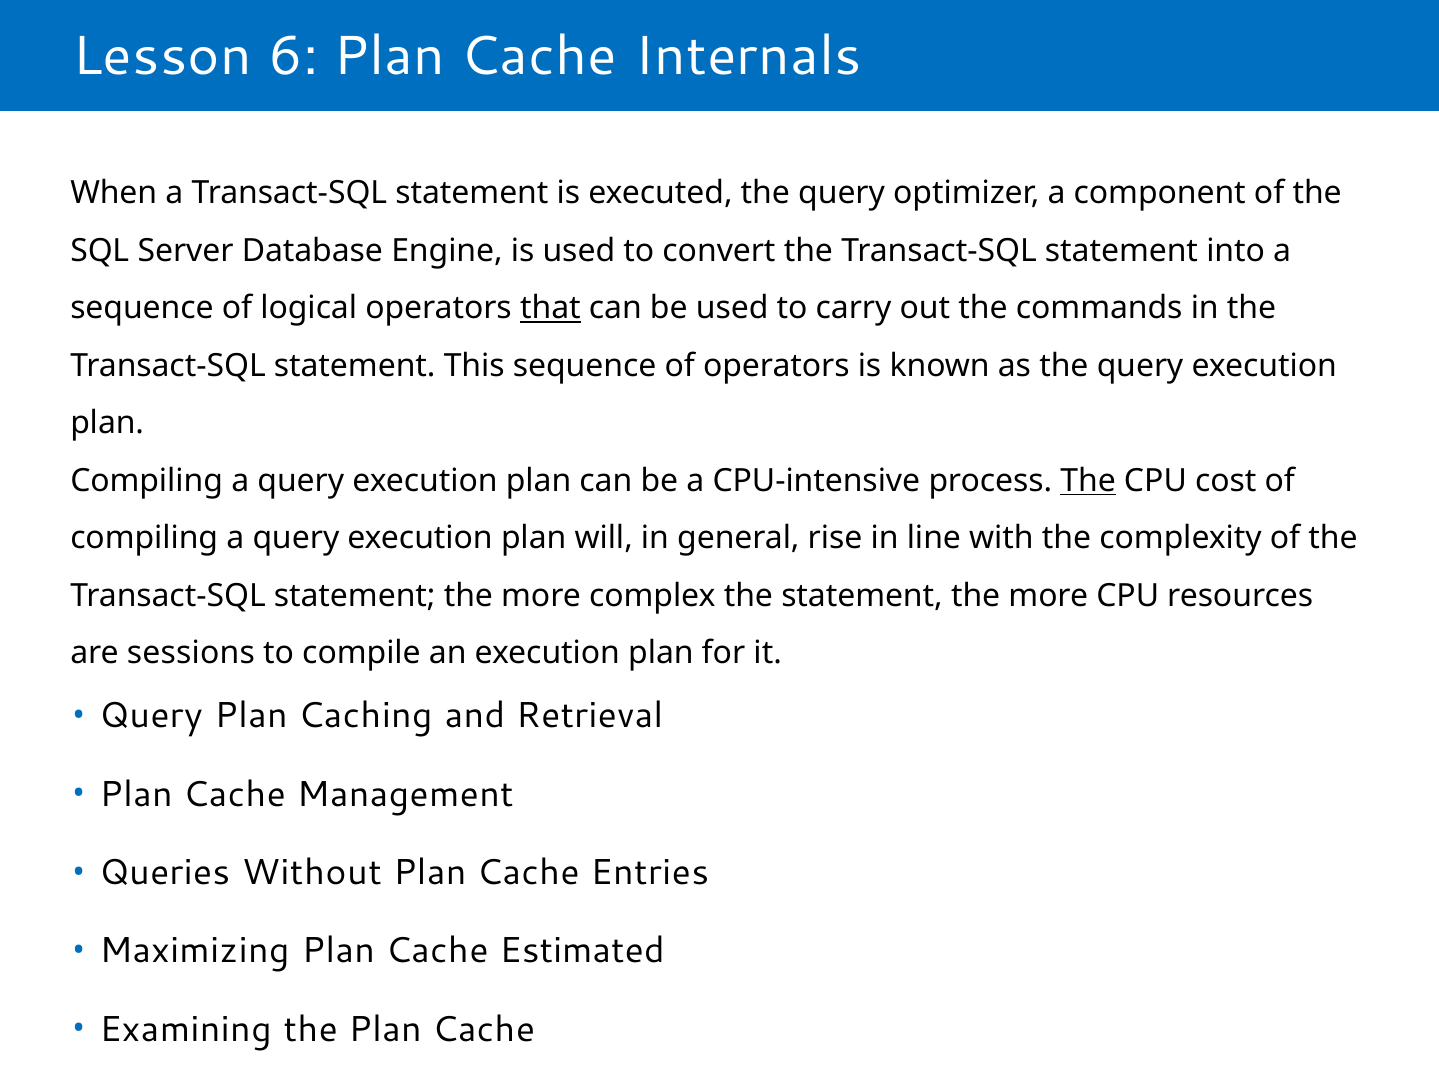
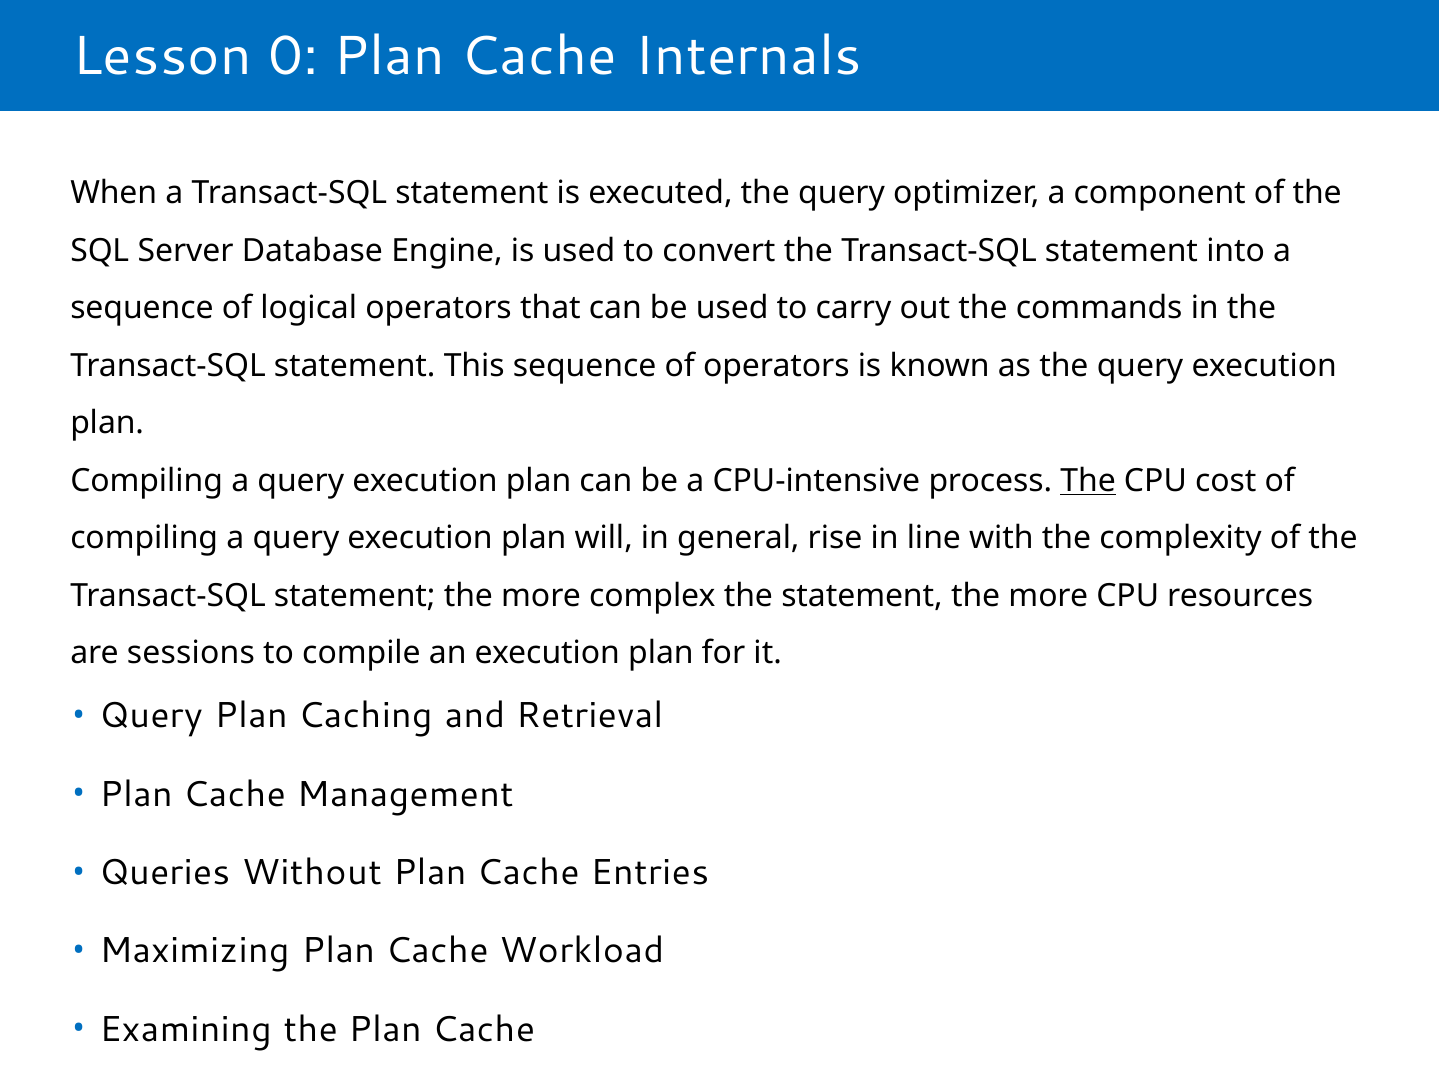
6: 6 -> 0 (293, 57)
that underline: present -> none (550, 308)
Estimated: Estimated -> Workload (582, 951)
